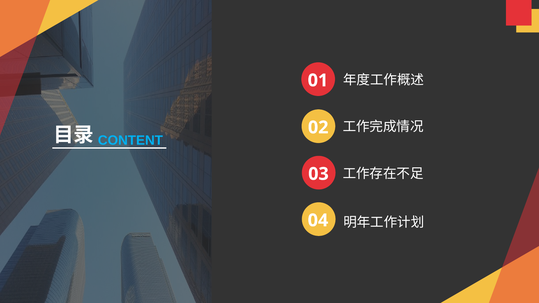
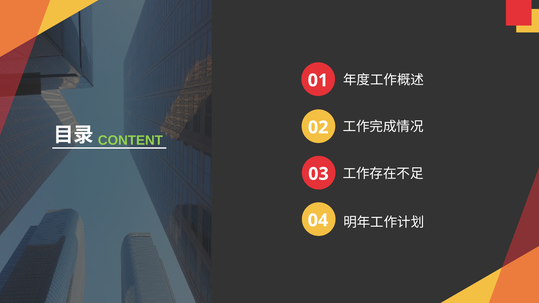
CONTENT colour: light blue -> light green (130, 141)
